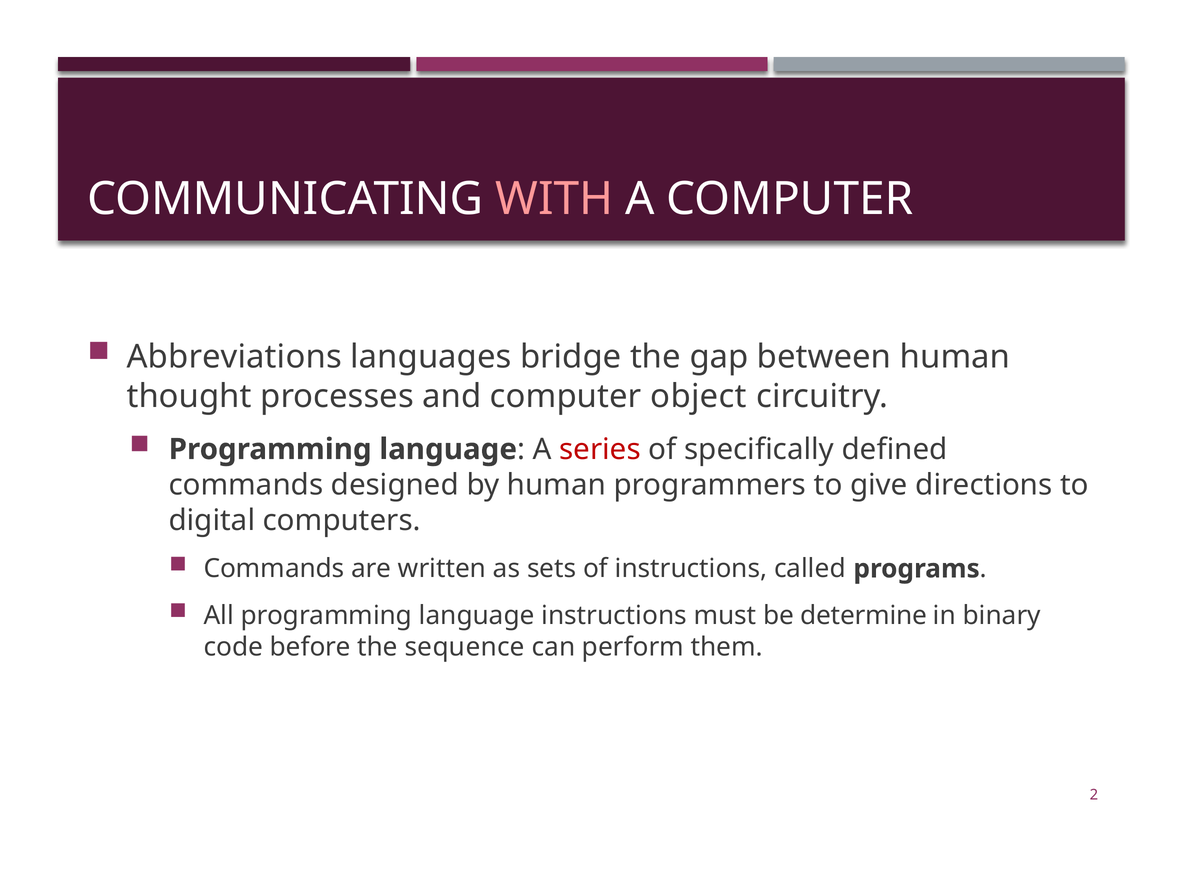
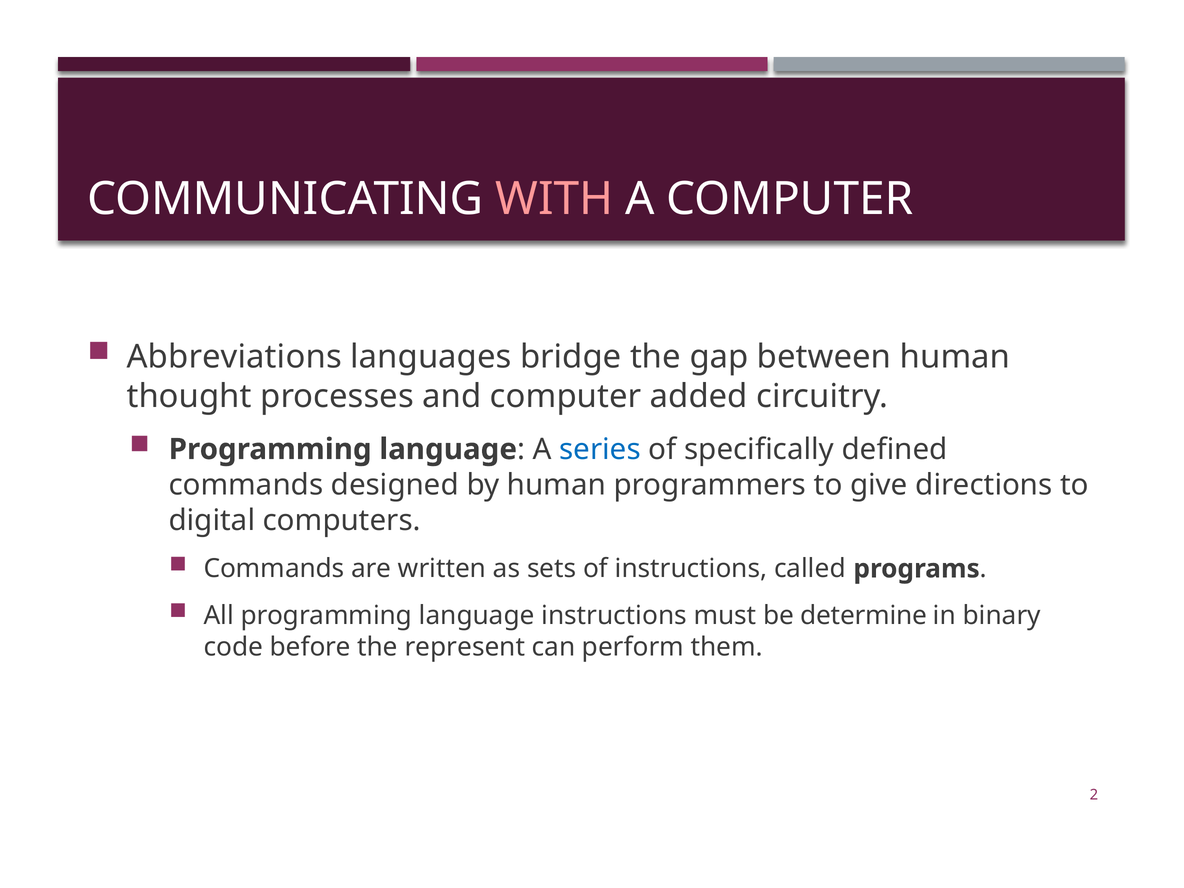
object: object -> added (699, 396)
series colour: red -> blue (600, 449)
sequence: sequence -> represent (465, 647)
